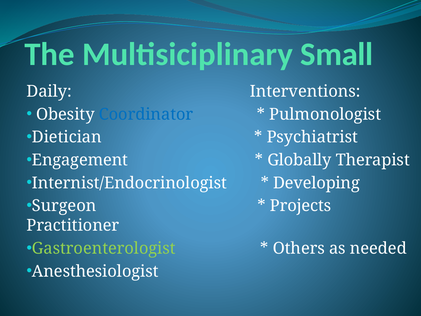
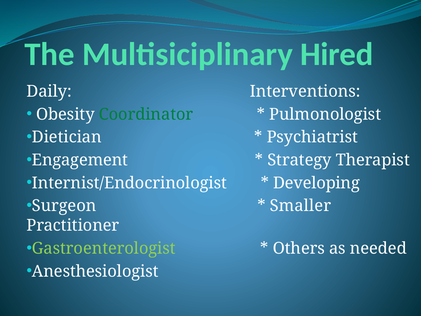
Small: Small -> Hired (337, 54)
Coordinator colour: blue -> green (146, 114)
Globally: Globally -> Strategy (299, 160)
Projects: Projects -> Smaller (300, 206)
